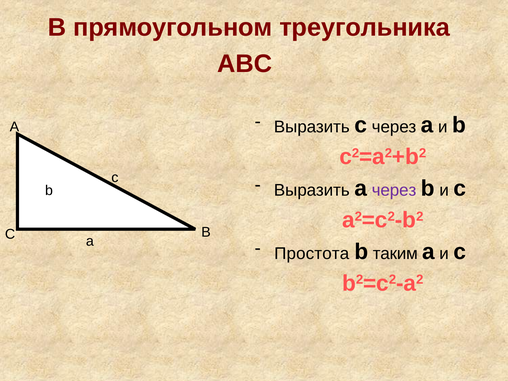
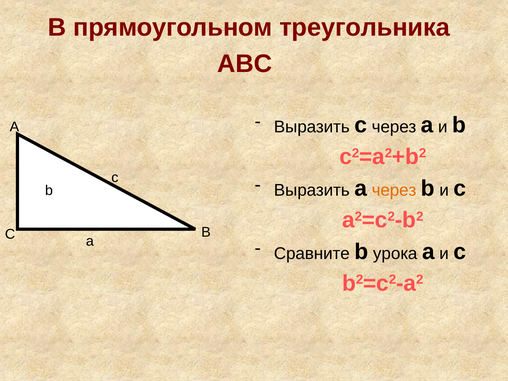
через colour: purple -> orange (394, 190)
Простота: Простота -> Сравните (312, 253)
таким: таким -> урока (395, 253)
